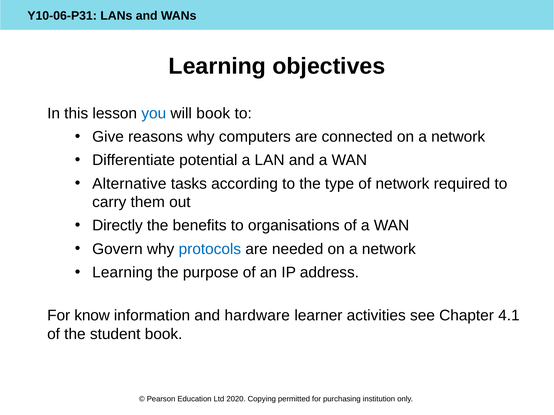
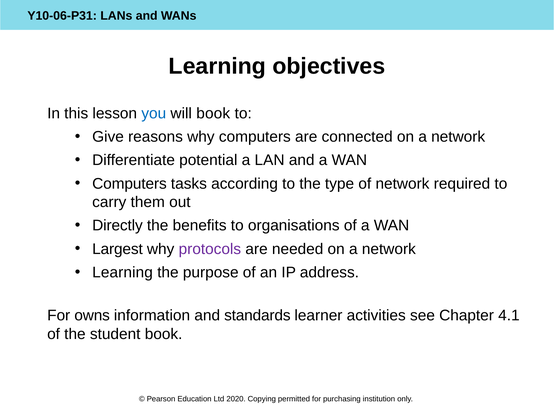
Alternative: Alternative -> Computers (129, 184)
Govern: Govern -> Largest (117, 249)
protocols colour: blue -> purple (210, 249)
know: know -> owns (92, 316)
hardware: hardware -> standards (257, 316)
